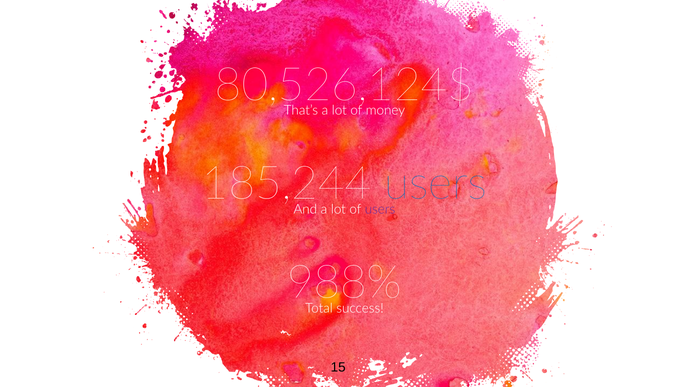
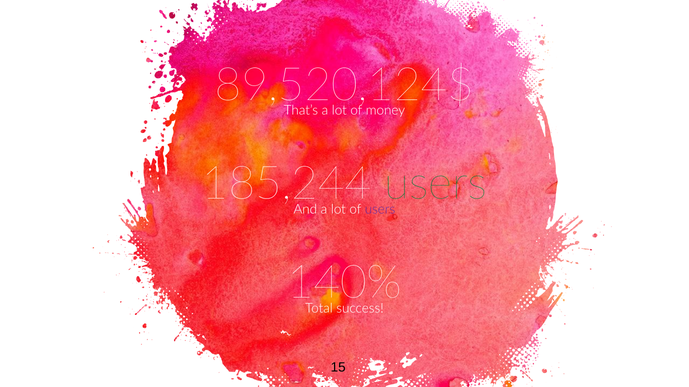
80,526,124$: 80,526,124$ -> 89,520,124$ (344, 85)
users colour: blue -> green (436, 184)
988%: 988% -> 140% (345, 283)
